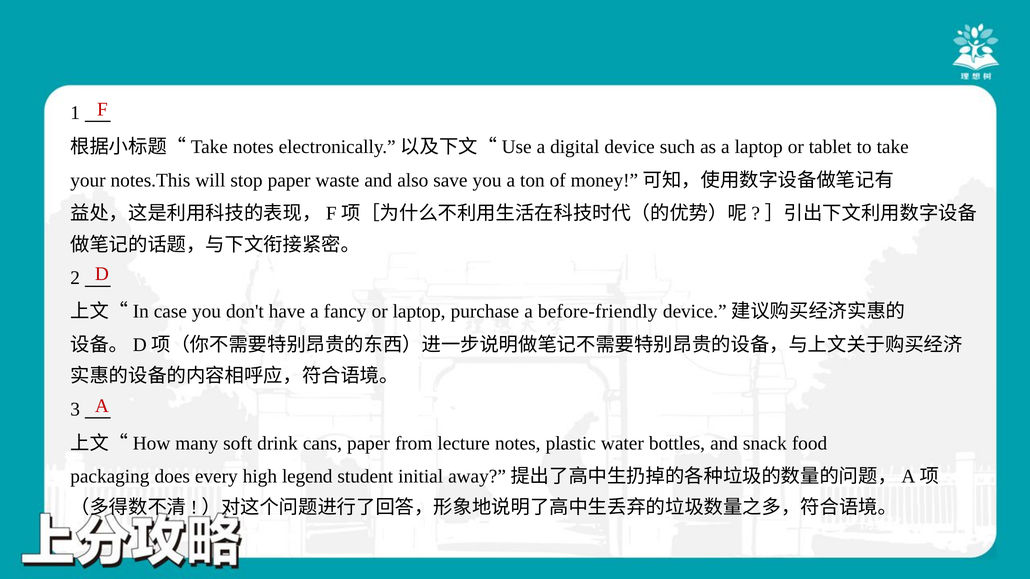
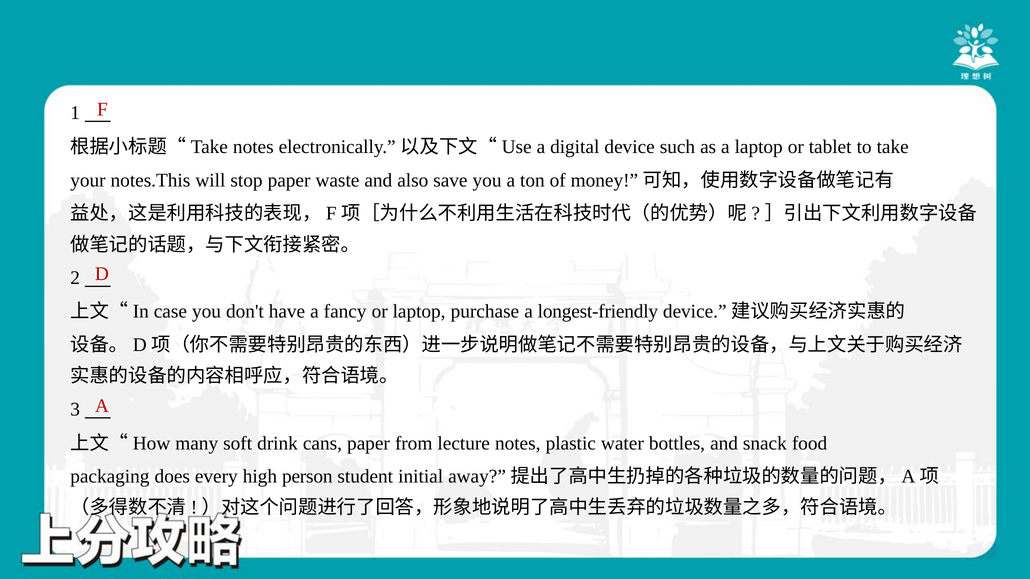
before-friendly: before-friendly -> longest-friendly (598, 312)
legend: legend -> person (307, 477)
